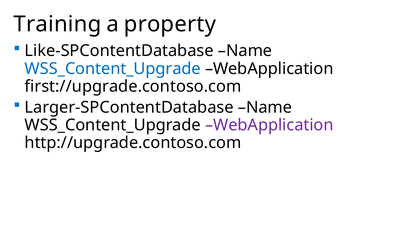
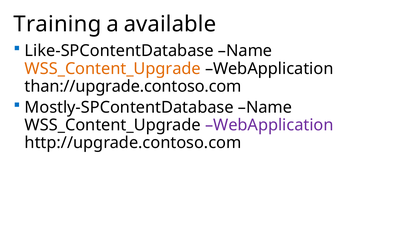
property: property -> available (170, 24)
WSS_Content_Upgrade colour: blue -> orange (113, 68)
first://upgrade.contoso.com: first://upgrade.contoso.com -> than://upgrade.contoso.com (133, 86)
Larger-SPContentDatabase: Larger-SPContentDatabase -> Mostly-SPContentDatabase (129, 107)
